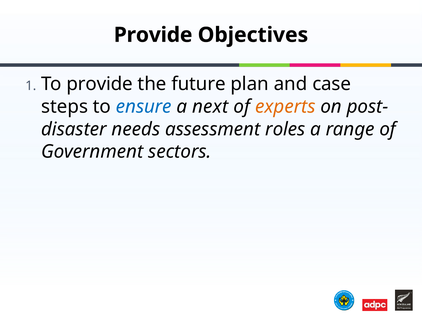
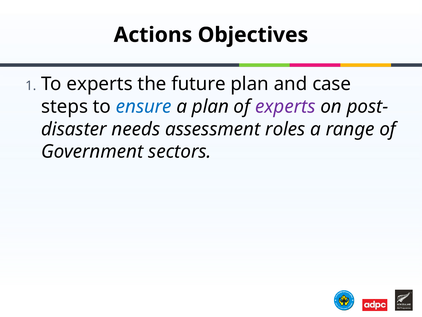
Provide: Provide -> Actions (153, 35)
To provide: provide -> experts (100, 84)
a next: next -> plan (210, 106)
experts colour: orange -> purple (285, 106)
